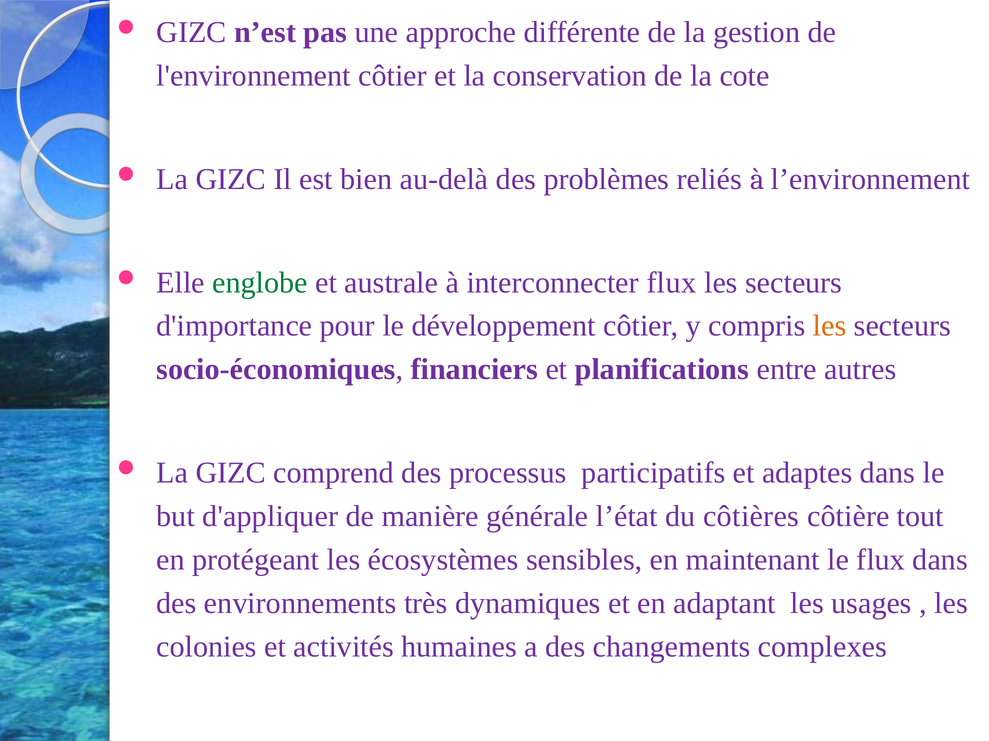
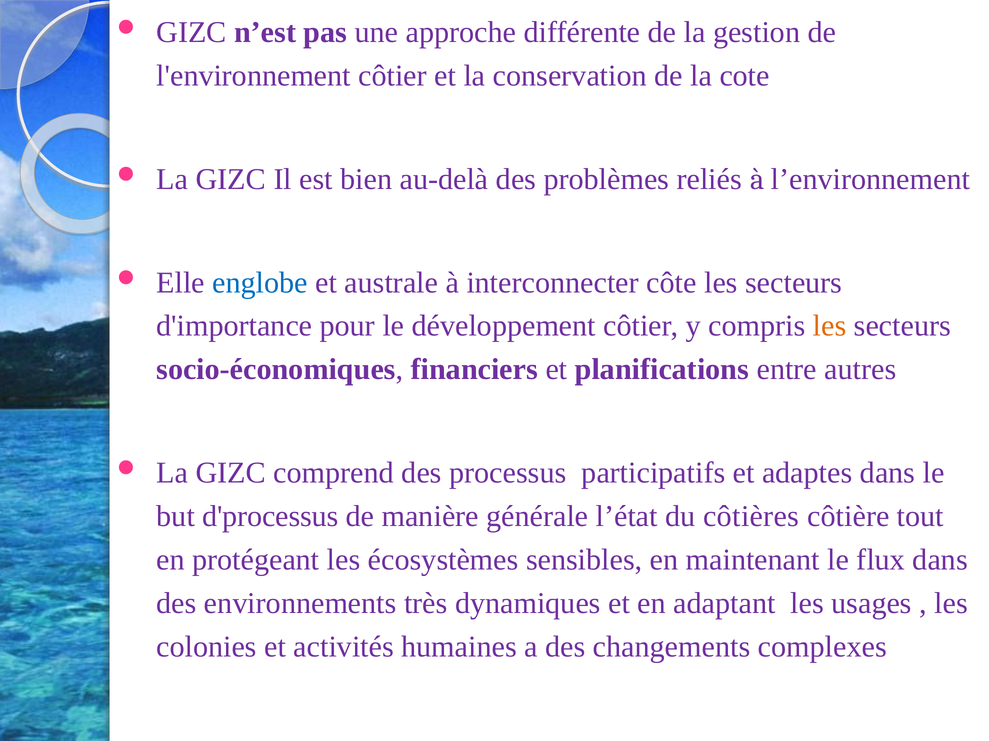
englobe colour: green -> blue (260, 283)
interconnecter flux: flux -> côte (672, 283)
d'appliquer: d'appliquer -> d'processus (270, 517)
